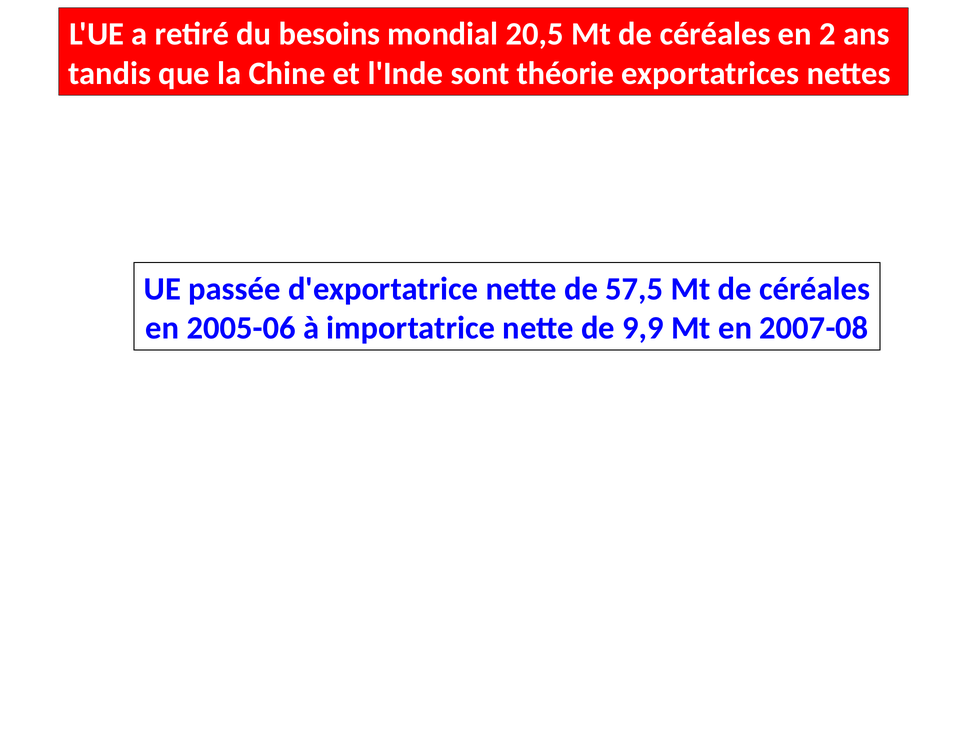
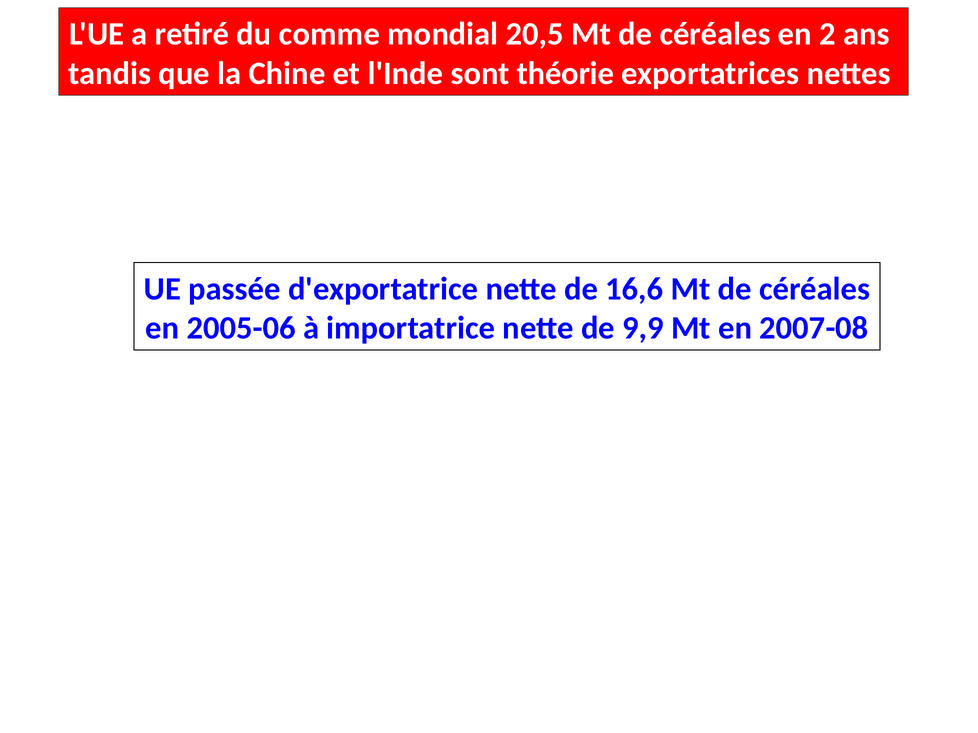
besoins: besoins -> comme (329, 34)
57,5: 57,5 -> 16,6 (634, 289)
